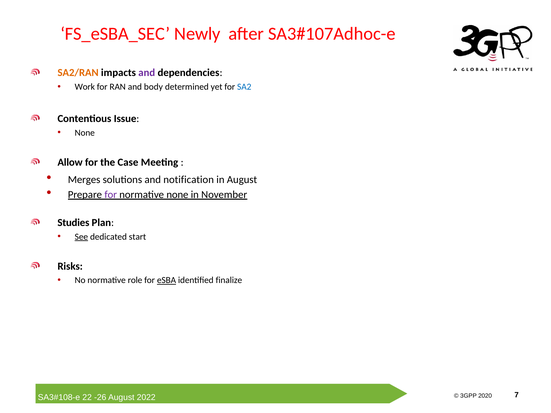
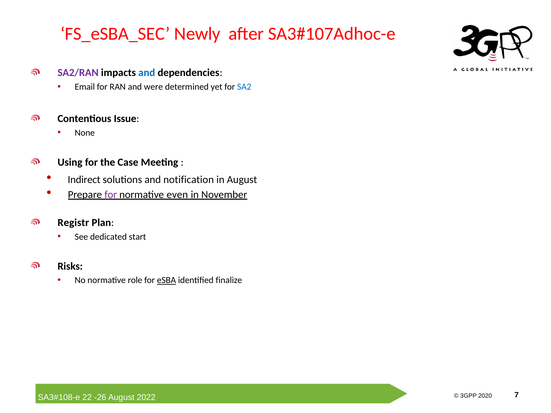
SA2/RAN colour: orange -> purple (78, 73)
and colour: purple -> blue (147, 73)
Work: Work -> Email (85, 87)
body: body -> were (153, 87)
Allow: Allow -> Using (70, 162)
Merges: Merges -> Indirect (84, 180)
normative none: none -> even (177, 195)
Studies: Studies -> Registr (73, 223)
See underline: present -> none (81, 237)
